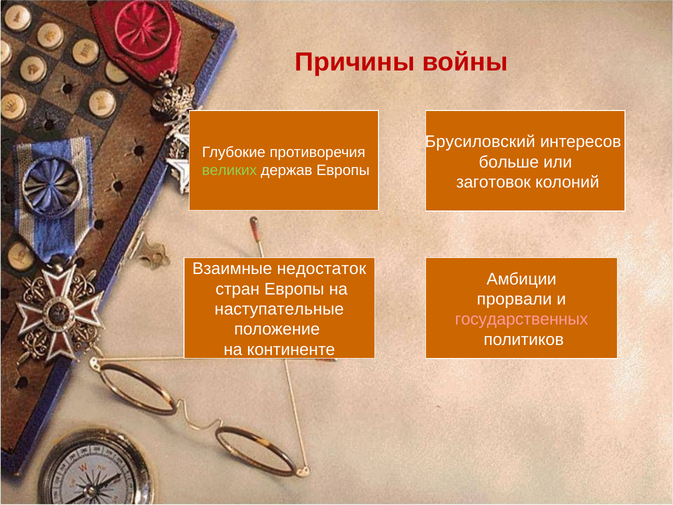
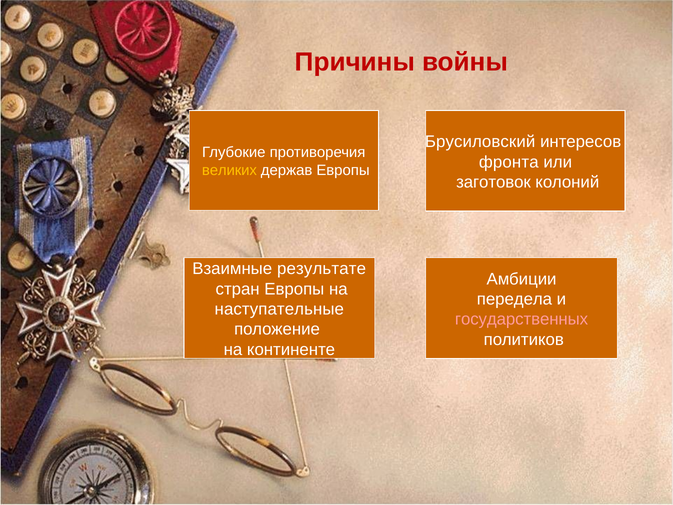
больше: больше -> фронта (509, 162)
великих colour: light green -> yellow (229, 170)
недостаток: недостаток -> результате (322, 269)
прорвали: прорвали -> передела (514, 299)
